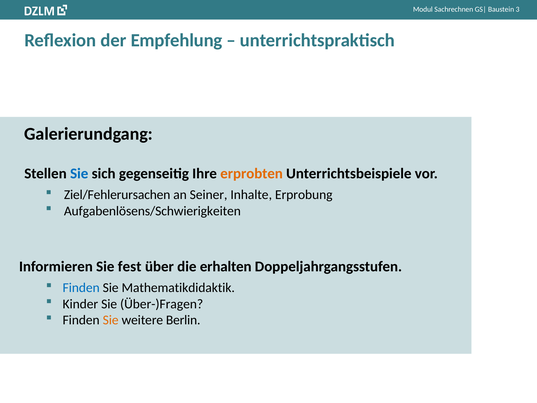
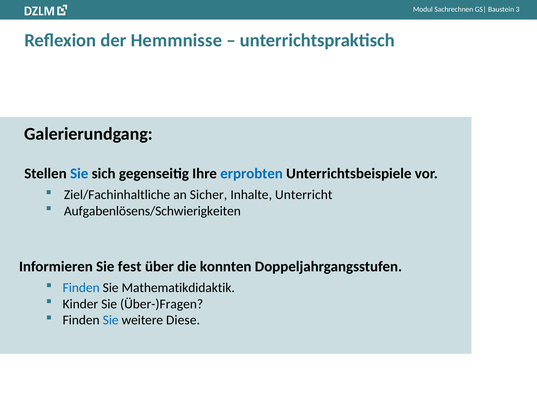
Empfehlung: Empfehlung -> Hemmnisse (176, 40)
erprobten colour: orange -> blue (252, 173)
Ziel/Fehlerursachen: Ziel/Fehlerursachen -> Ziel/Fachinhaltliche (117, 195)
Seiner: Seiner -> Sicher (208, 195)
Erprobung: Erprobung -> Unterricht (304, 195)
erhalten: erhalten -> konnten (226, 266)
Sie colour: orange -> blue (111, 320)
Berlin: Berlin -> Diese (183, 320)
